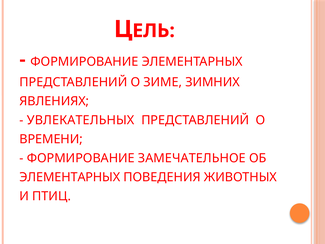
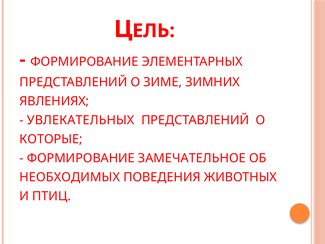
ВРЕМЕНИ: ВРЕМЕНИ -> КОТОРЫЕ (51, 139)
ЭЛЕМЕНТАРНЫХ: ЭЛЕМЕНТАРНЫХ -> НЕОБХОДИМЫХ (70, 177)
